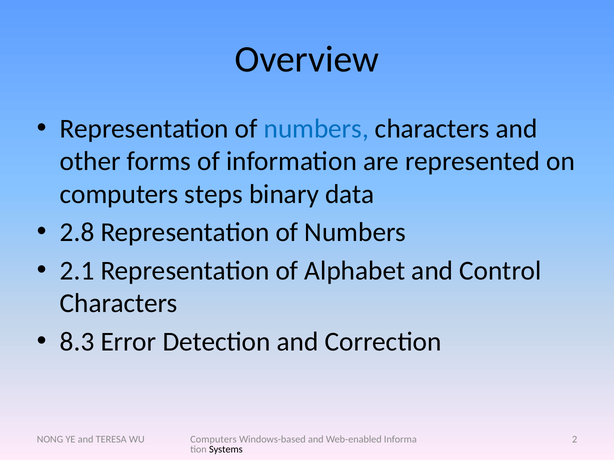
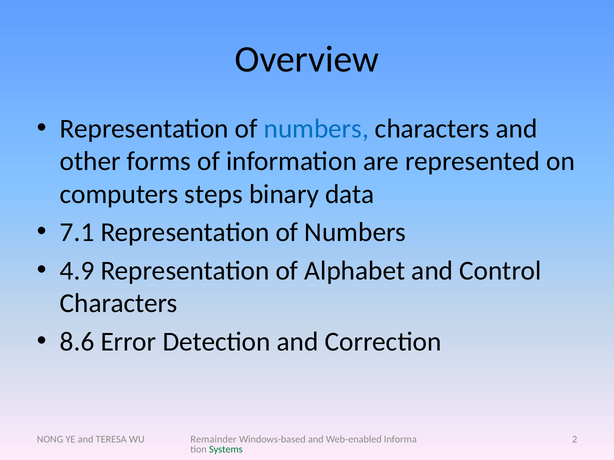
2.8: 2.8 -> 7.1 (77, 233)
2.1: 2.1 -> 4.9 (77, 271)
8.3: 8.3 -> 8.6 (77, 342)
Computers: Computers -> Remainder (214, 440)
Systems colour: black -> green (226, 450)
